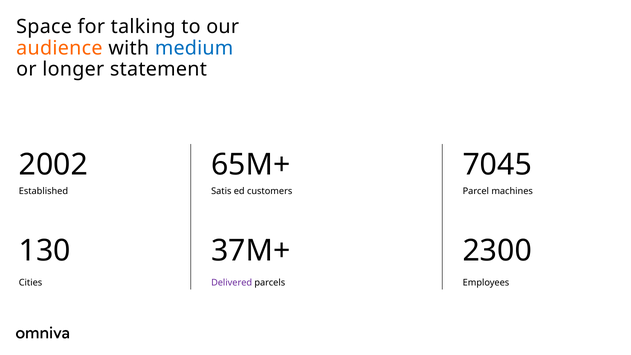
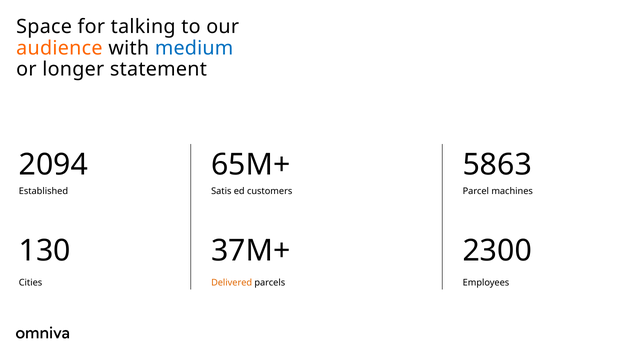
2002: 2002 -> 2094 (53, 165)
7045: 7045 -> 5863 (497, 165)
Delivered colour: purple -> orange (232, 283)
